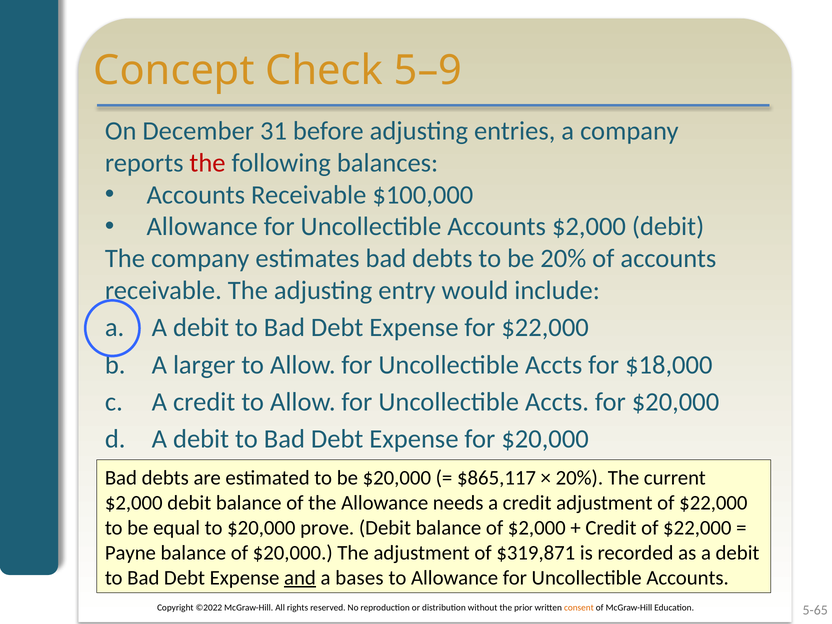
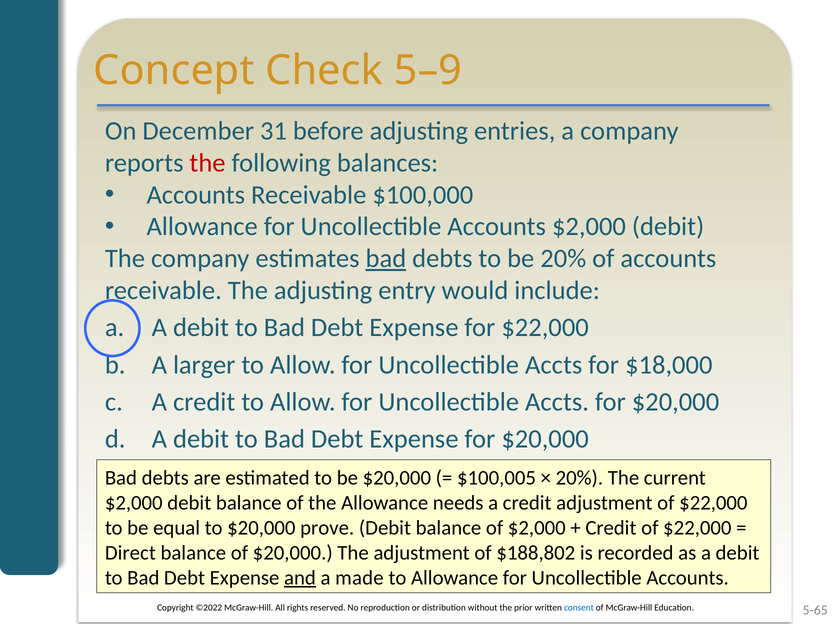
bad underline: none -> present (386, 259)
$865,117: $865,117 -> $100,005 (497, 478)
Payne: Payne -> Direct (130, 553)
$319,871: $319,871 -> $188,802 (536, 553)
bases: bases -> made (359, 578)
consent colour: orange -> blue (579, 608)
